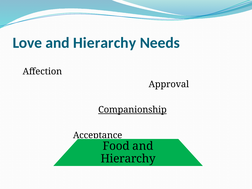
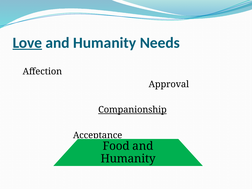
Love underline: none -> present (27, 43)
Hierarchy: Hierarchy -> Humanity (105, 43)
Hierarchy: Hierarchy -> Humanity (128, 159)
